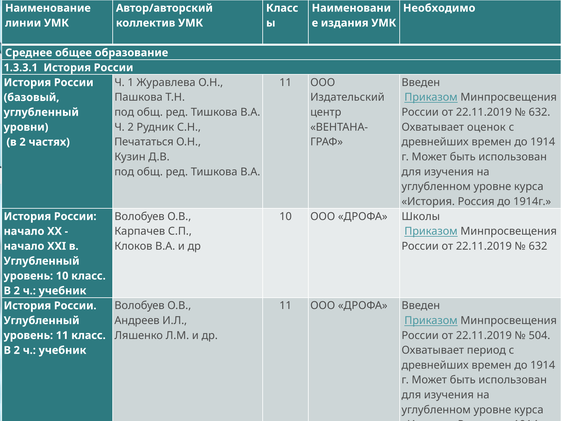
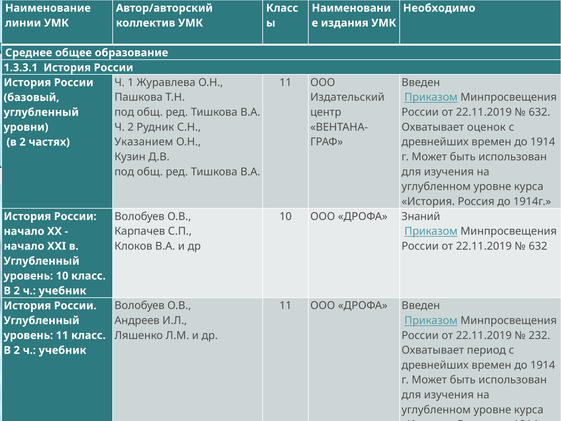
Печататься: Печататься -> Указанием (144, 142)
Школы: Школы -> Знаний (421, 216)
504: 504 -> 232 (539, 335)
